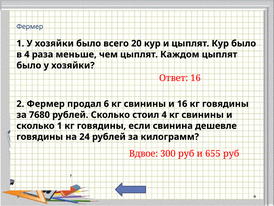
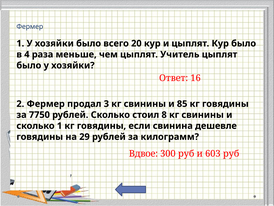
Каждом: Каждом -> Учитель (180, 54)
6: 6 -> 3 (106, 104)
и 16: 16 -> 85 (182, 104)
7680: 7680 -> 7750 (39, 115)
стоил 4: 4 -> 8 (164, 115)
24: 24 -> 29 (84, 136)
655: 655 -> 603 (213, 153)
